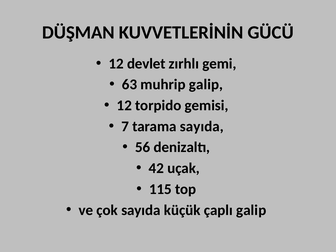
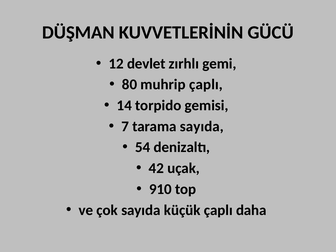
63: 63 -> 80 (130, 85)
muhrip galip: galip -> çaplı (206, 85)
12: 12 -> 14 (124, 105)
56: 56 -> 54 (143, 147)
115: 115 -> 910 (160, 189)
çaplı galip: galip -> daha (251, 210)
